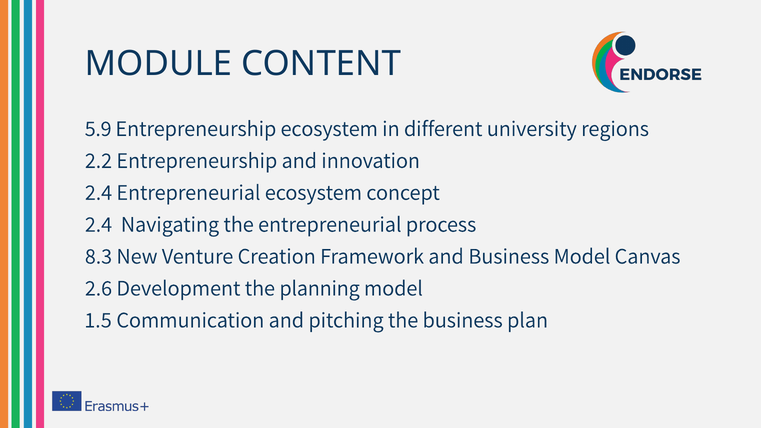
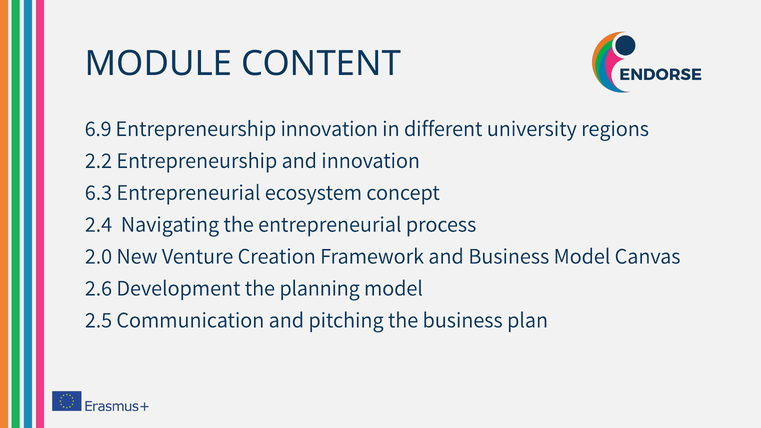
5.9: 5.9 -> 6.9 (98, 129)
Entrepreneurship ecosystem: ecosystem -> innovation (329, 129)
2.4: 2.4 -> 6.3 (98, 192)
8.3: 8.3 -> 2.0 (98, 256)
1.5: 1.5 -> 2.5 (98, 320)
